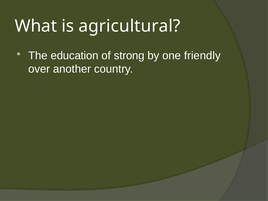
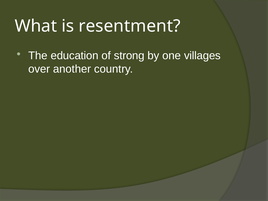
agricultural: agricultural -> resentment (129, 26)
friendly: friendly -> villages (202, 56)
